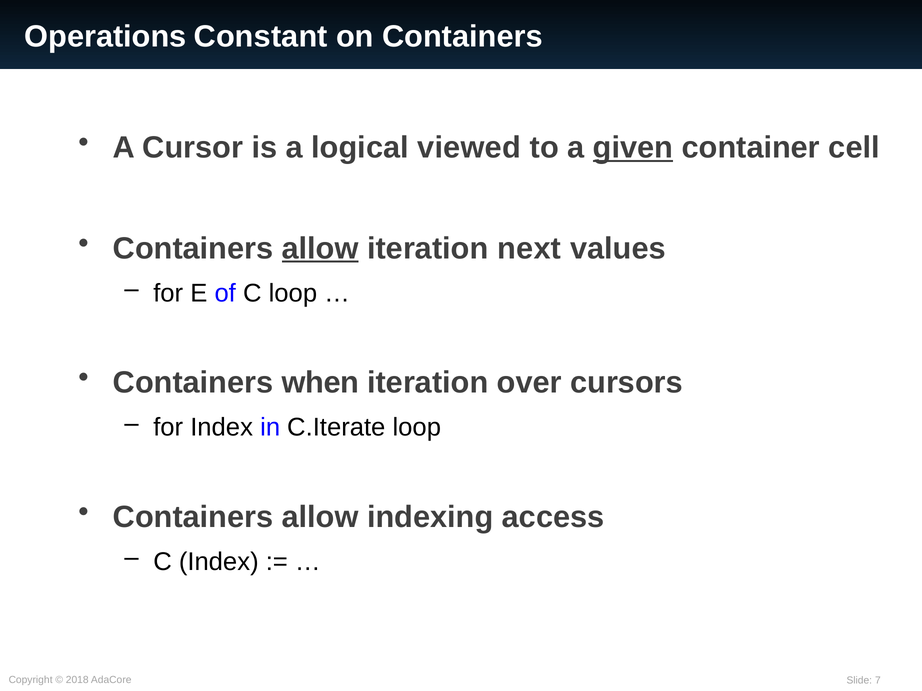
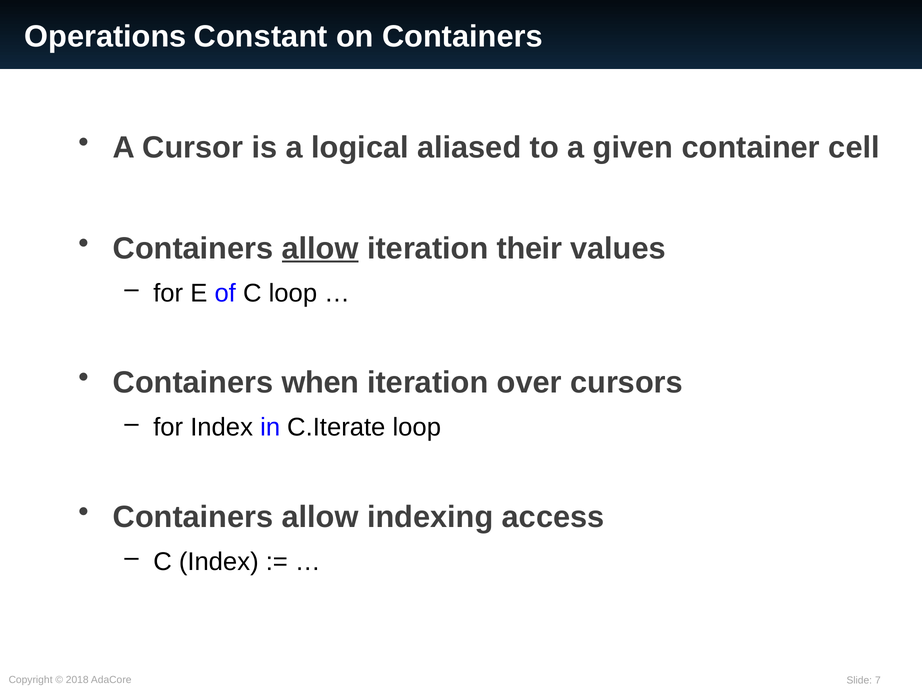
viewed: viewed -> aliased (469, 148)
given underline: present -> none (633, 148)
next: next -> their (529, 249)
